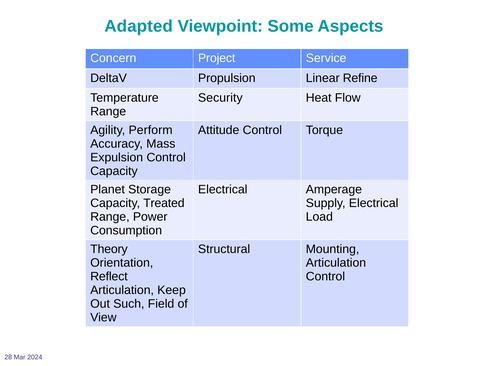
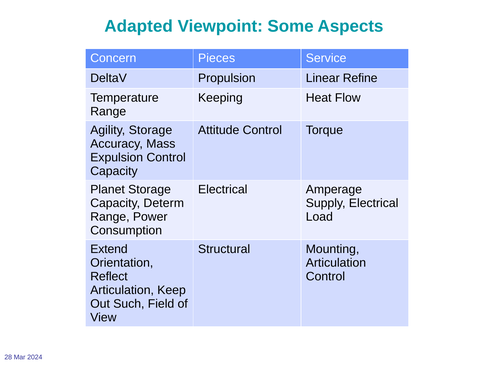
Project: Project -> Pieces (217, 58)
Security: Security -> Keeping (220, 98)
Agility Perform: Perform -> Storage (151, 130)
Treated: Treated -> Determ (164, 203)
Theory: Theory -> Extend (109, 249)
